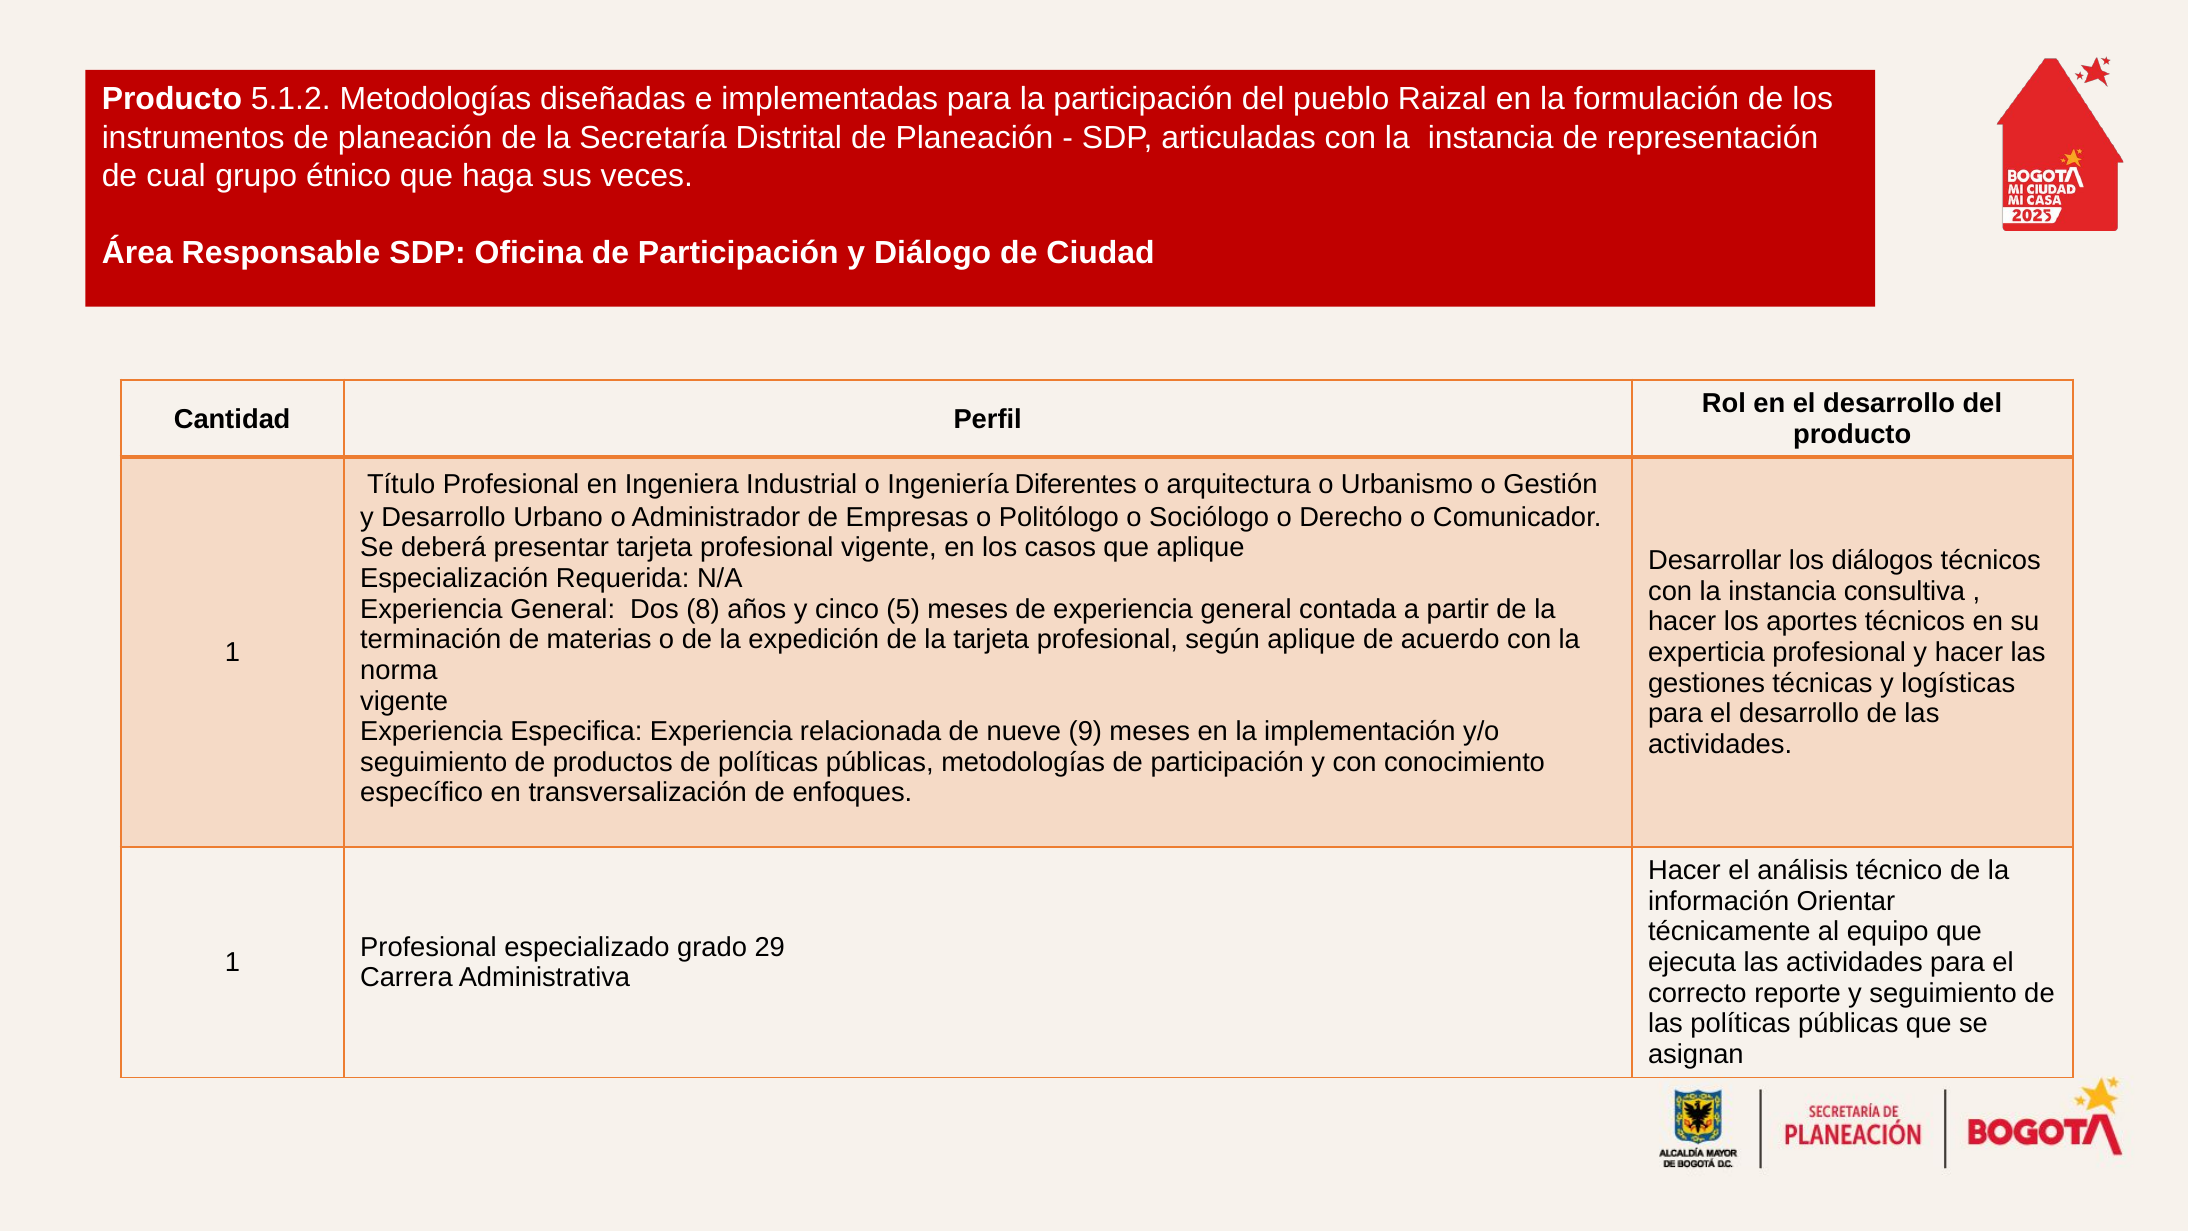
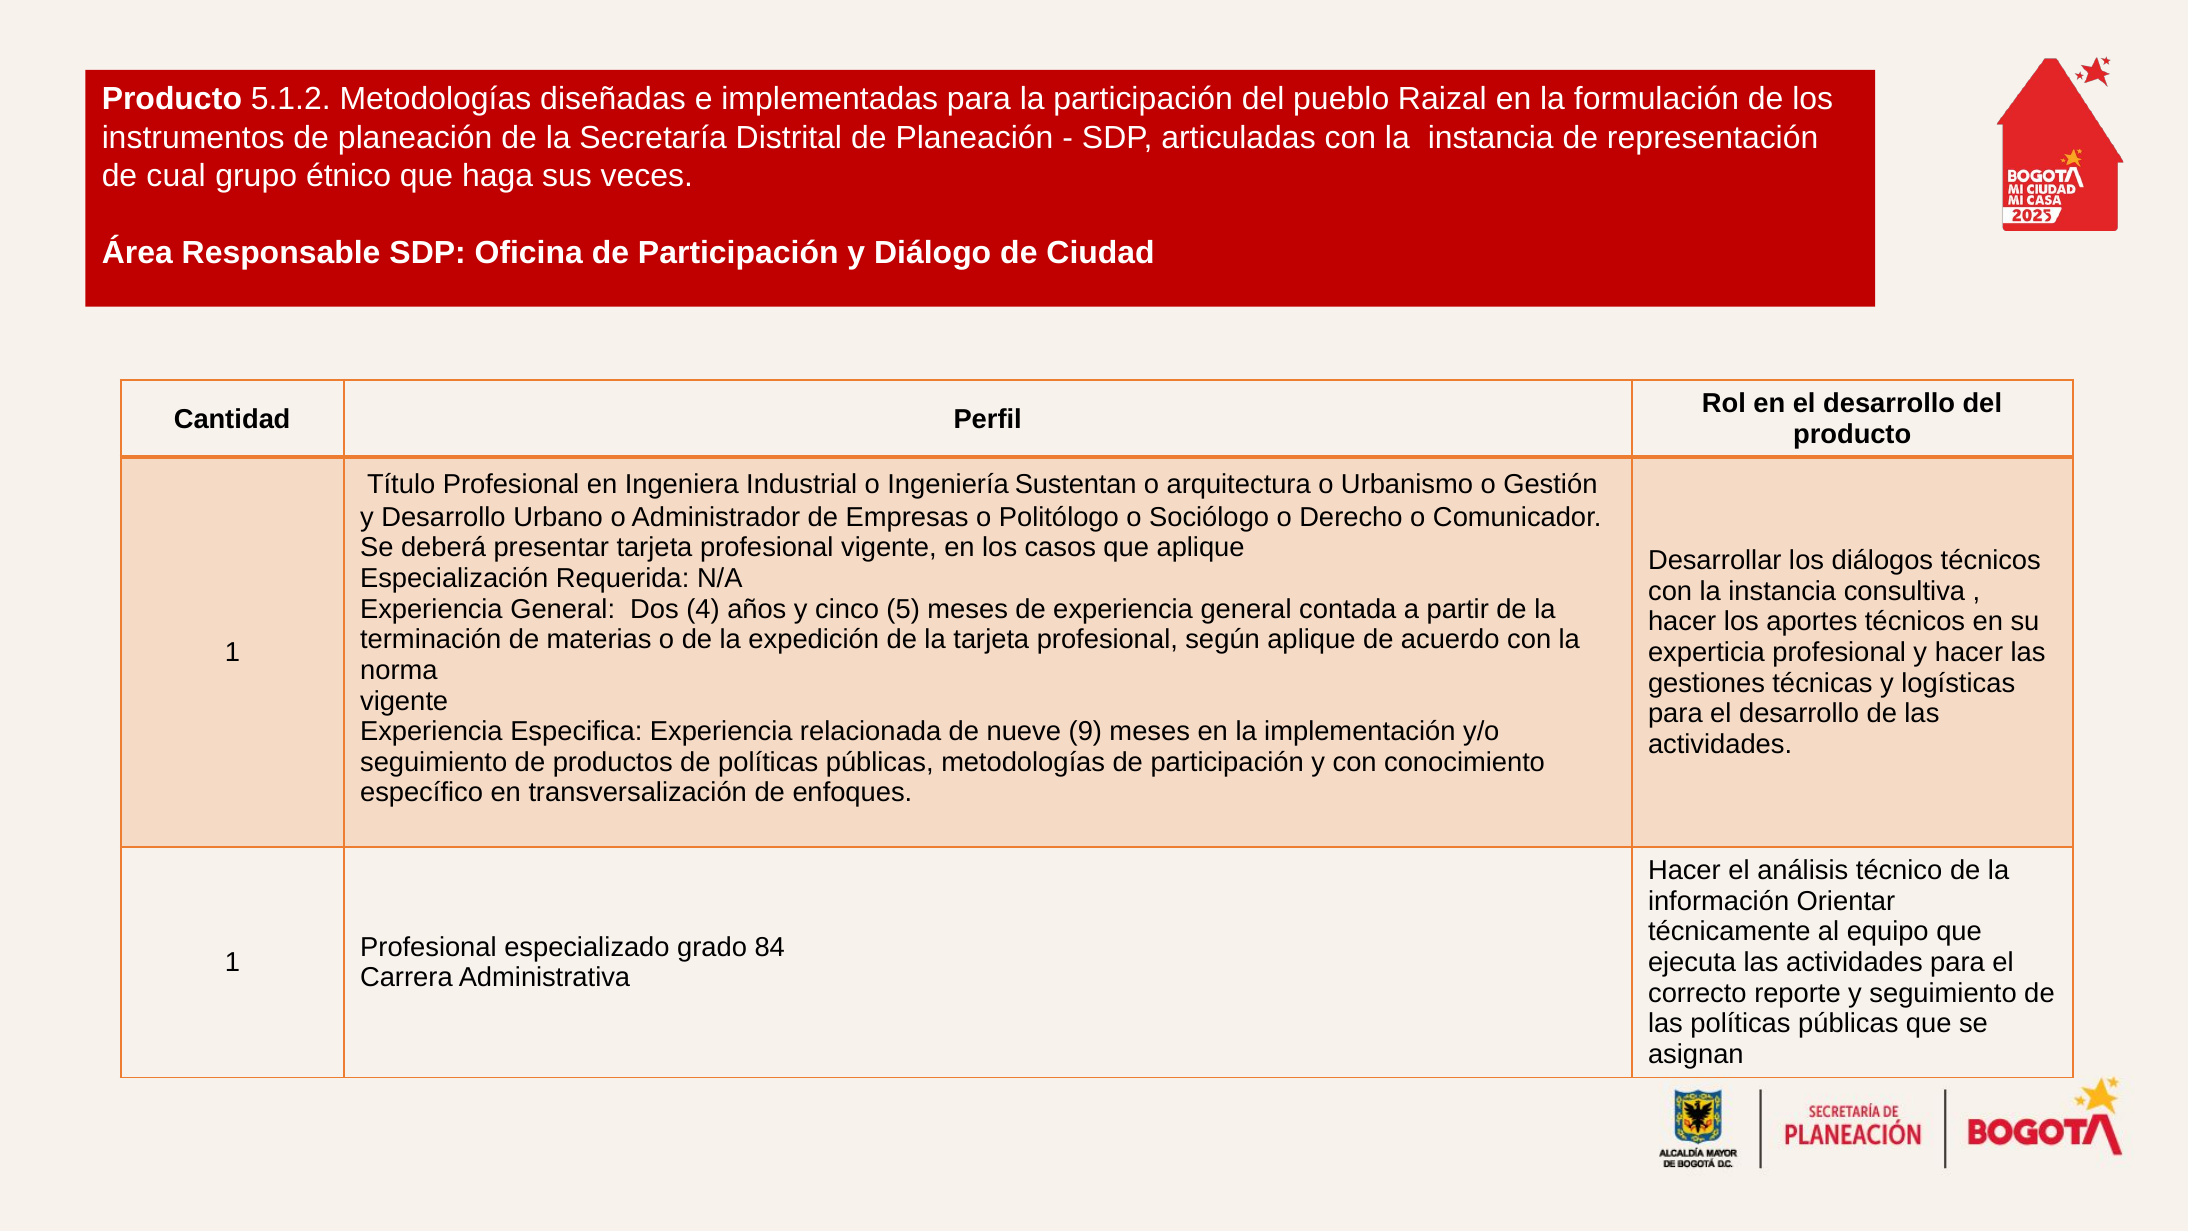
Diferentes: Diferentes -> Sustentan (1076, 484)
8: 8 -> 4 (703, 609)
29: 29 -> 84 (770, 947)
